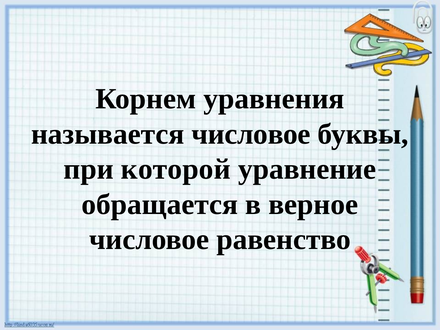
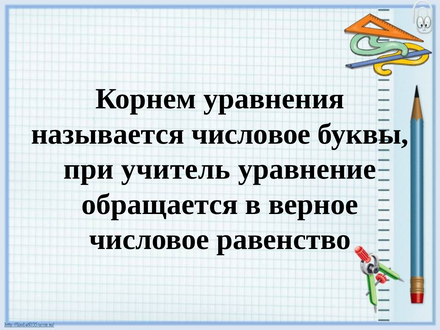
которой: которой -> учитель (176, 169)
